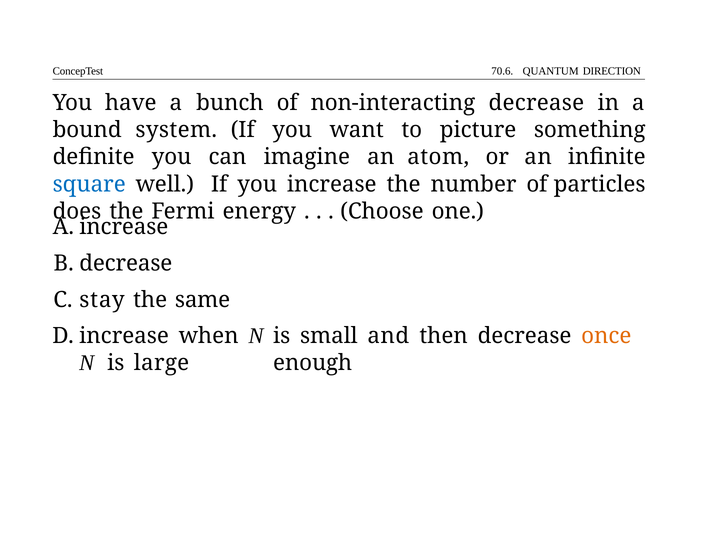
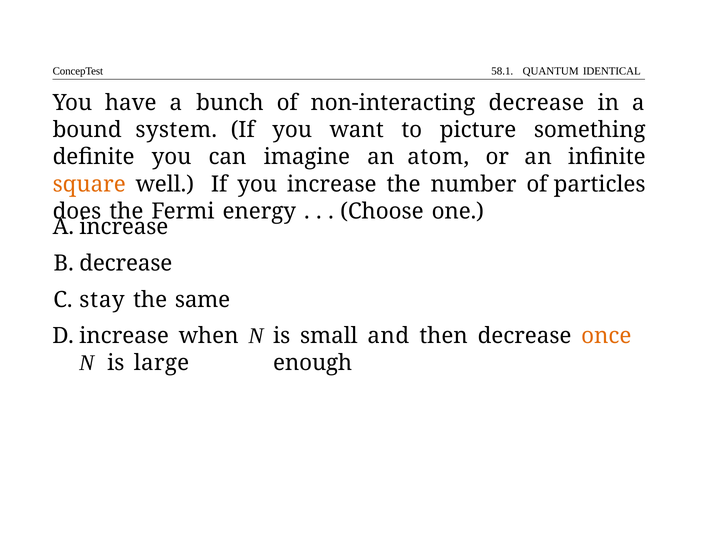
70.6: 70.6 -> 58.1 (502, 71)
DIRECTION: DIRECTION -> IDENTICAL (612, 71)
square colour: blue -> orange (89, 184)
